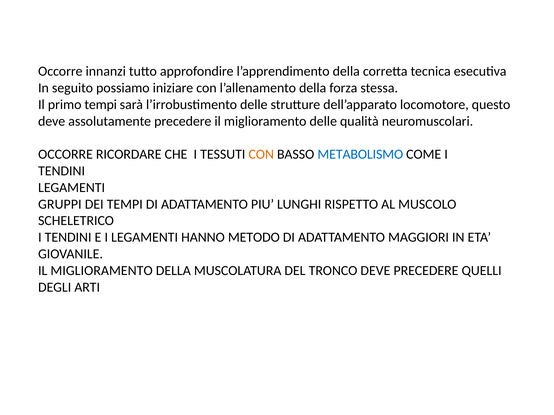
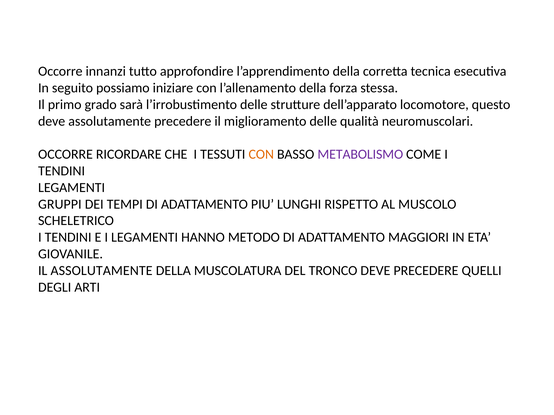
primo tempi: tempi -> grado (101, 105)
METABOLISMO colour: blue -> purple (360, 154)
MIGLIORAMENTO: MIGLIORAMENTO -> ASSOLUTAMENTE (102, 271)
